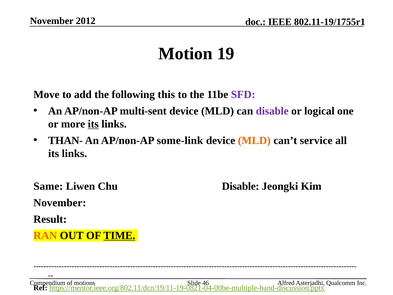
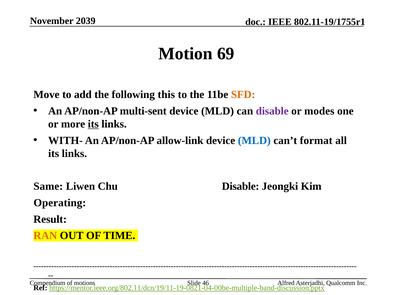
2012: 2012 -> 2039 (86, 21)
19: 19 -> 69 (226, 54)
SFD colour: purple -> orange (243, 94)
logical: logical -> modes (319, 111)
THAN-: THAN- -> WITH- (65, 140)
some-link: some-link -> allow-link (180, 140)
MLD colour: orange -> blue (254, 140)
service: service -> format (316, 140)
November: November -> Operating (60, 203)
TIME underline: present -> none (119, 235)
